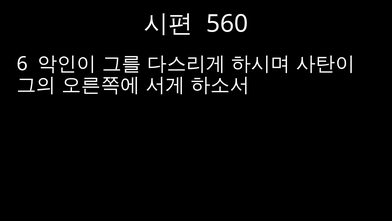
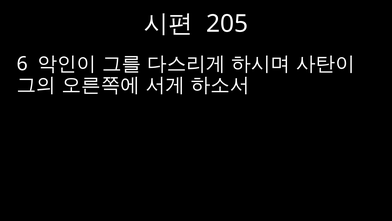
560: 560 -> 205 (227, 24)
